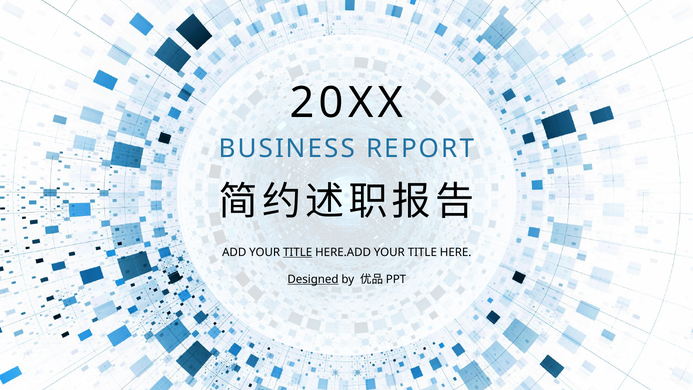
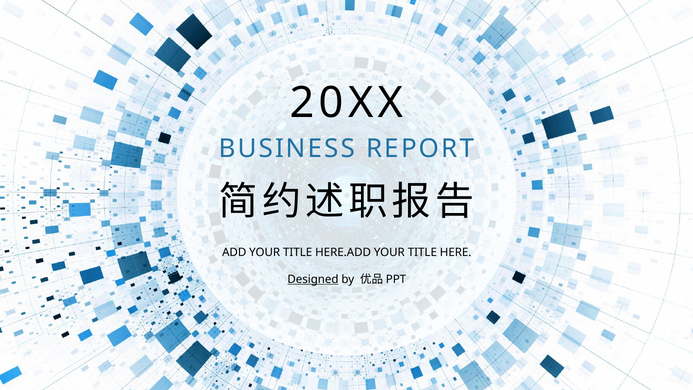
TITLE underline: present -> none (298, 252)
